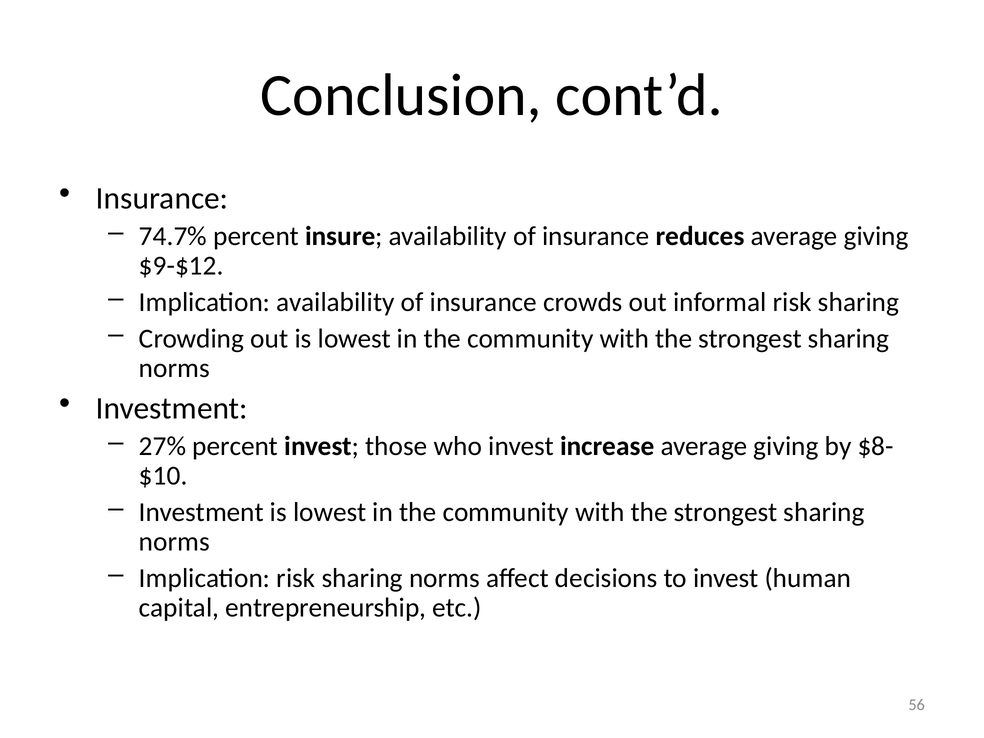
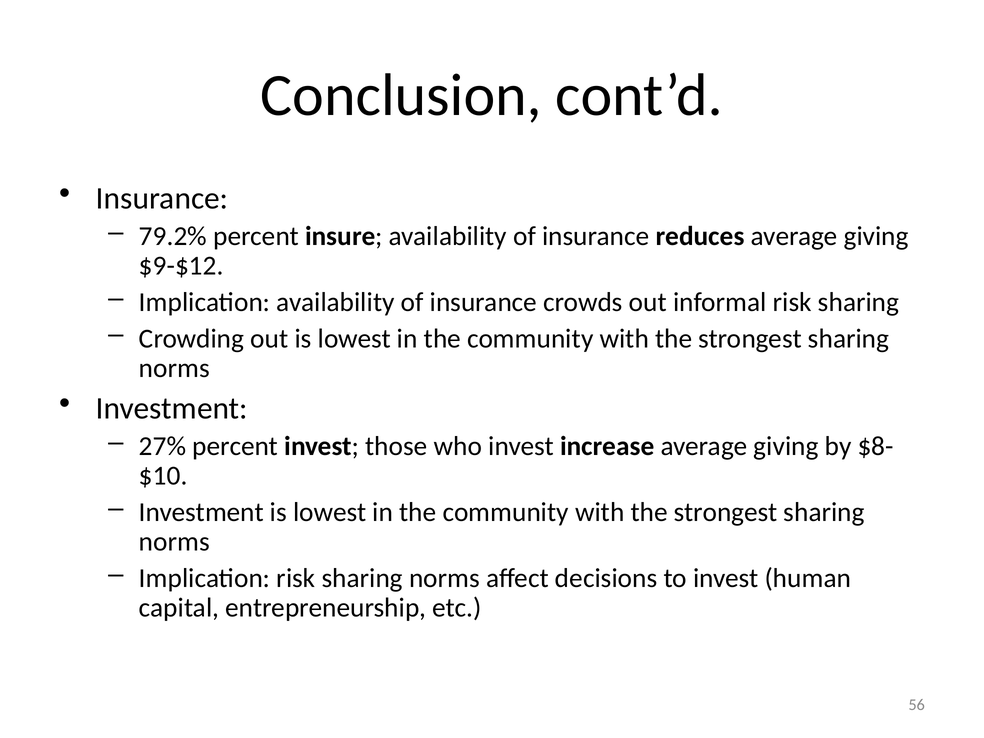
74.7%: 74.7% -> 79.2% (173, 236)
